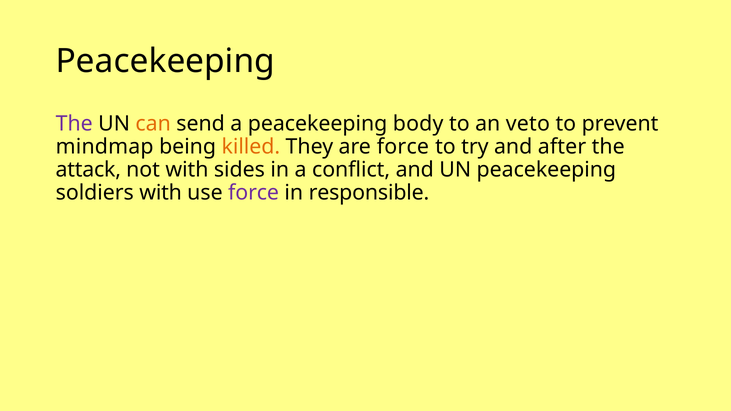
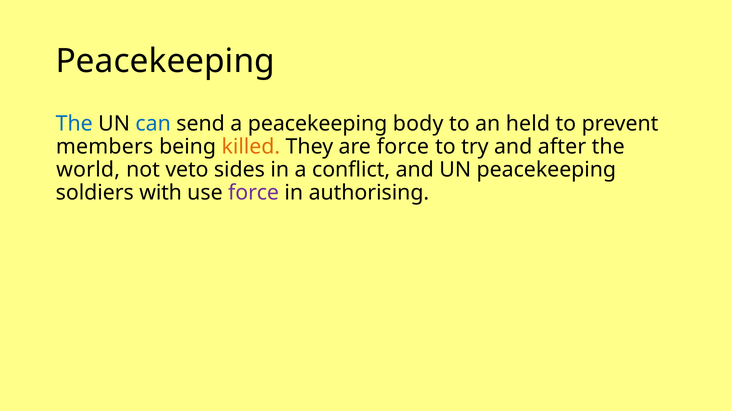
The colour: purple -> blue (74, 124)
can colour: orange -> blue (153, 124)
veto: veto -> held (528, 124)
mindmap: mindmap -> members (105, 147)
attack: attack -> world (88, 170)
not with: with -> veto (187, 170)
responsible: responsible -> authorising (369, 193)
